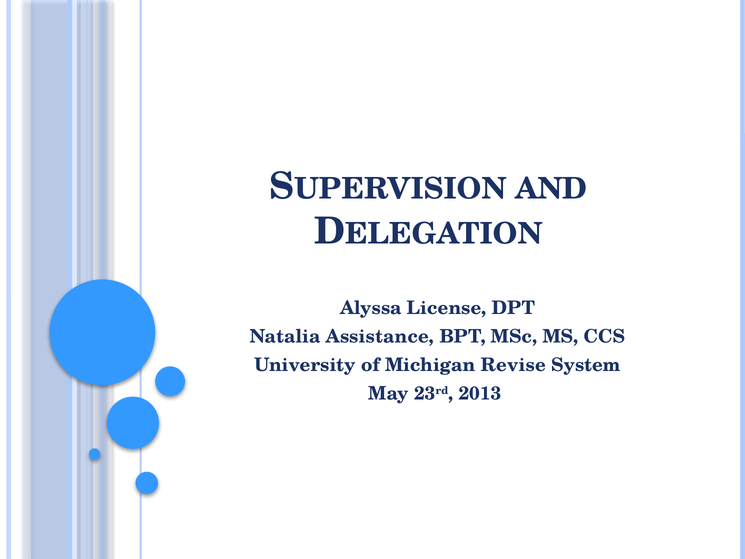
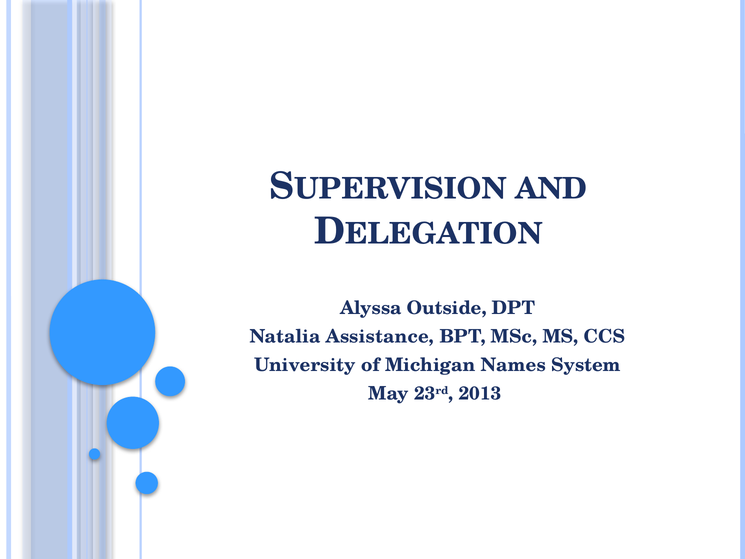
License: License -> Outside (447, 308)
Revise: Revise -> Names (513, 365)
